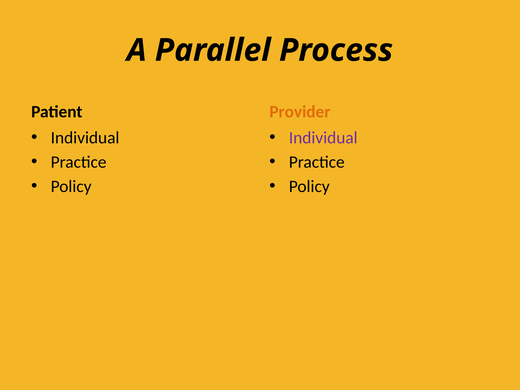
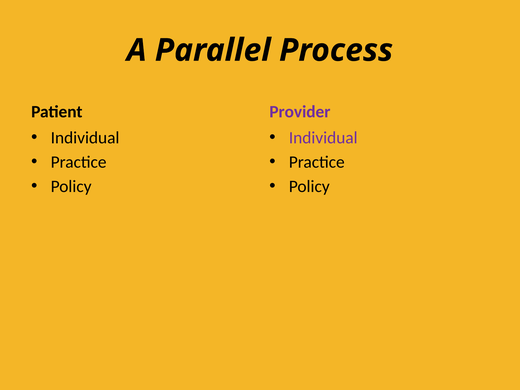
Provider colour: orange -> purple (300, 112)
